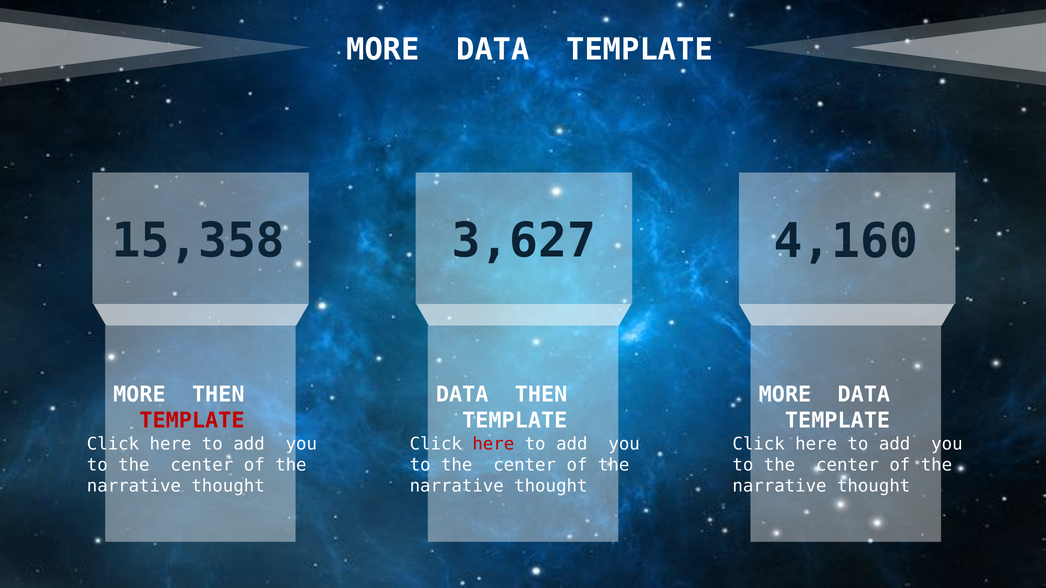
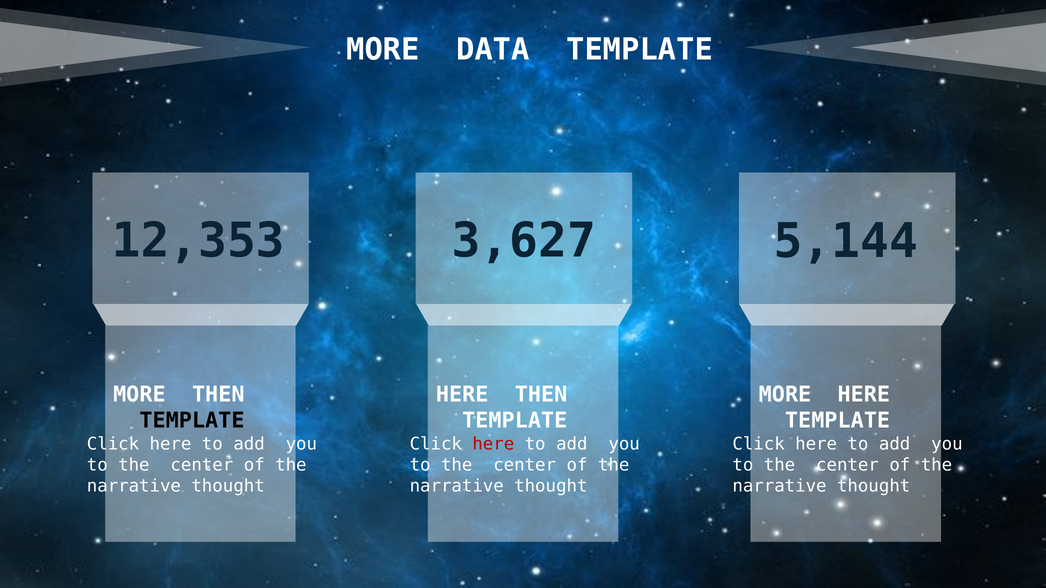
15,358: 15,358 -> 12,353 (198, 241)
4,160: 4,160 -> 5,144 (846, 242)
DATA: DATA -> HERE (462, 395)
DATA: DATA -> HERE (864, 395)
TEMPLATE colour: red -> black (192, 421)
